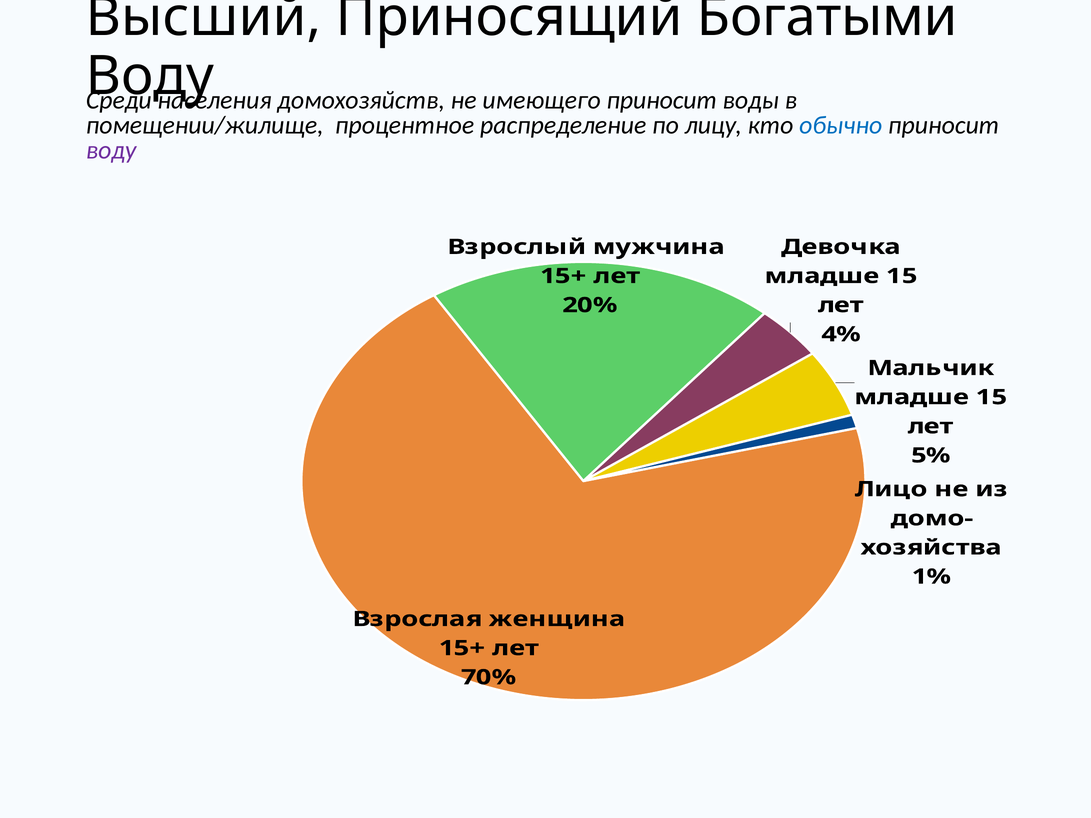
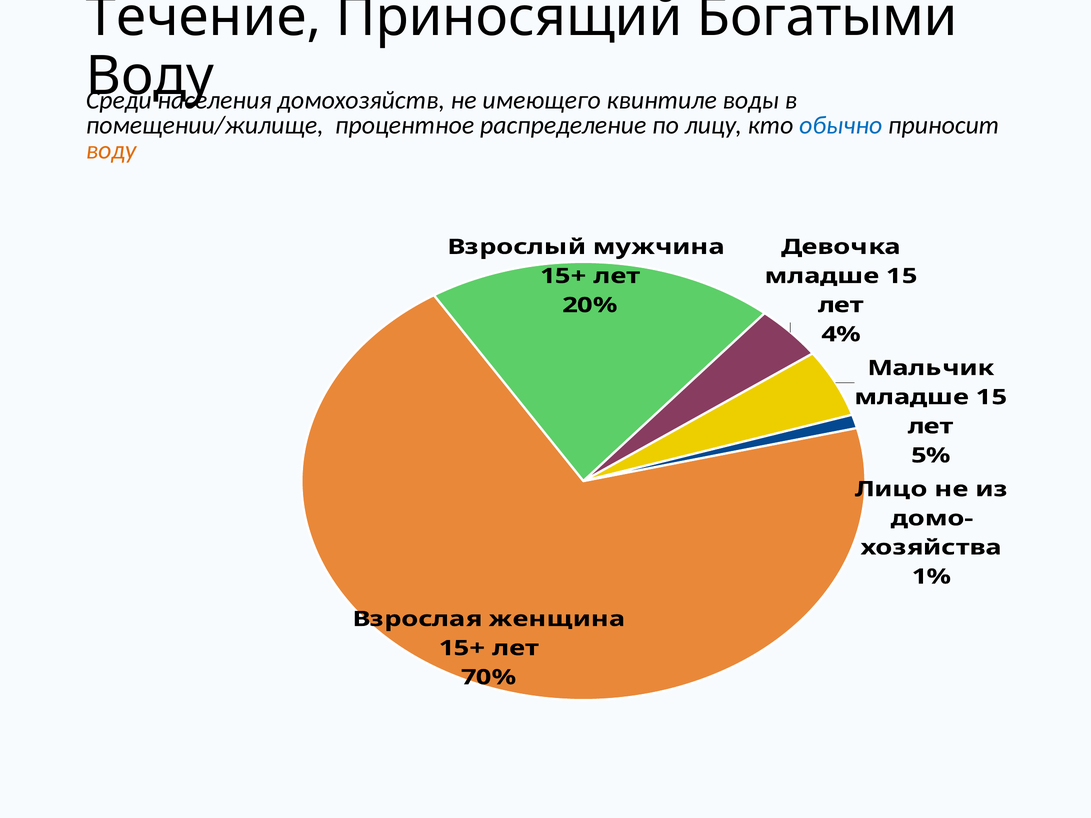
Высший: Высший -> Течение (204, 17)
имеющего приносит: приносит -> квинтиле (662, 100)
воду colour: purple -> orange (111, 150)
